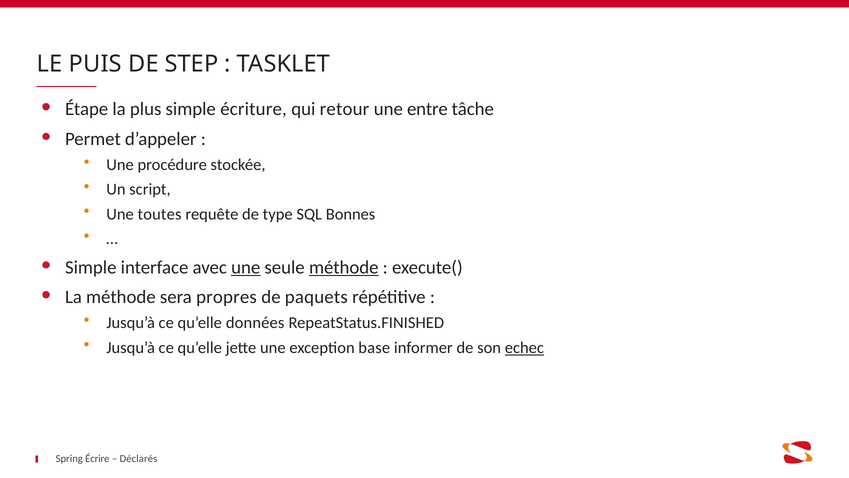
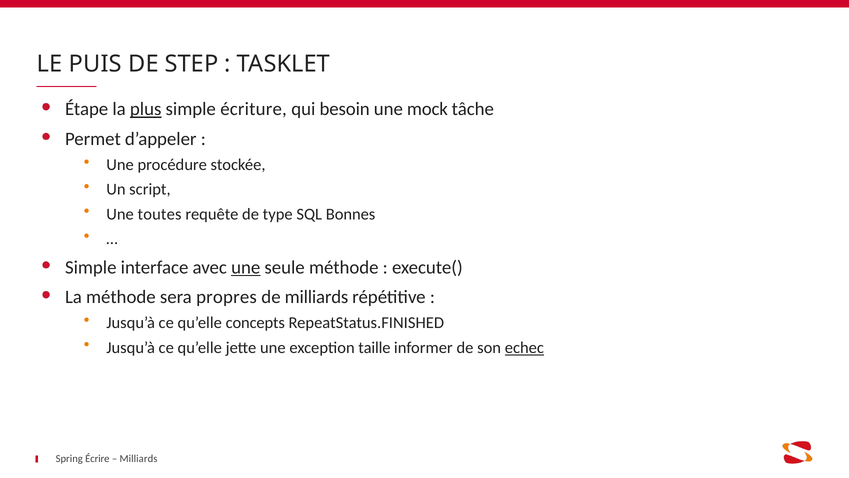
plus underline: none -> present (146, 109)
retour: retour -> besoin (345, 109)
entre: entre -> mock (427, 109)
méthode underline: present -> none (344, 267)
de paquets: paquets -> milliards (317, 297)
données: données -> concepts (255, 323)
base: base -> taille (374, 347)
Déclarés: Déclarés -> Milliards (139, 458)
